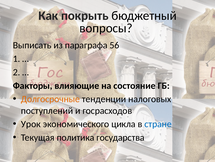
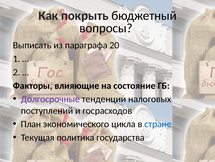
56: 56 -> 20 (114, 45)
Долгосрочные colour: orange -> purple (50, 99)
Урок: Урок -> План (31, 124)
